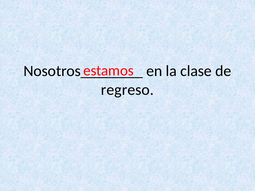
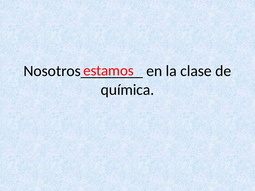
regreso: regreso -> química (127, 90)
